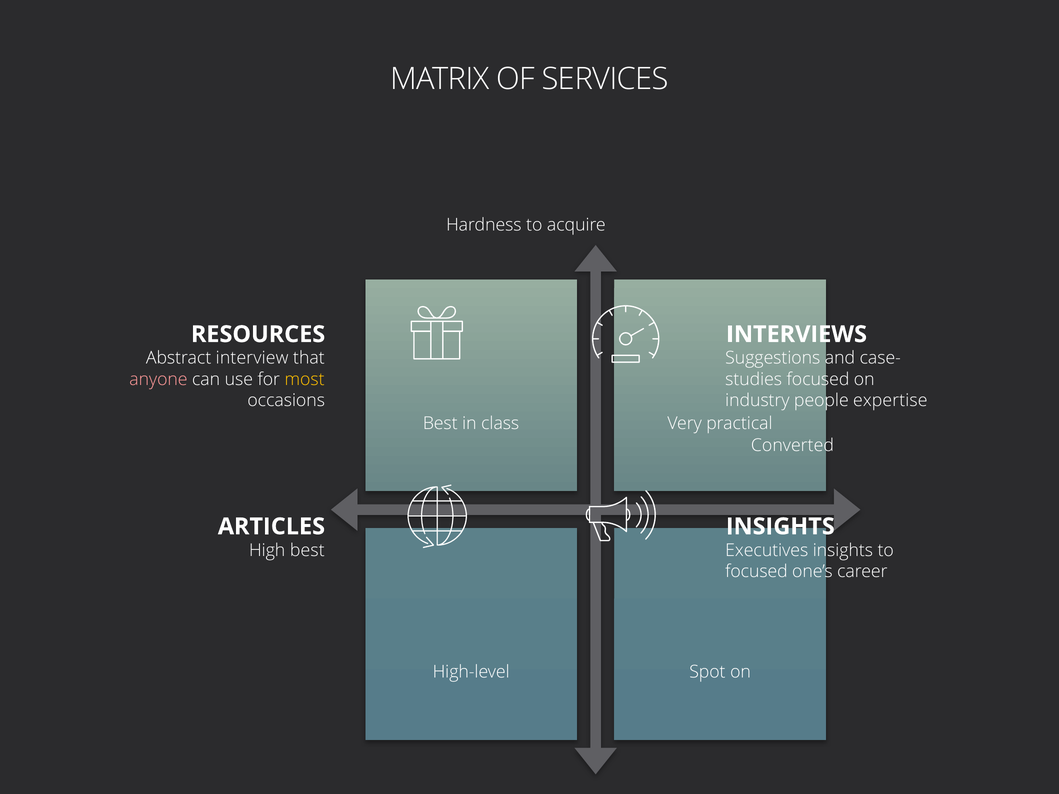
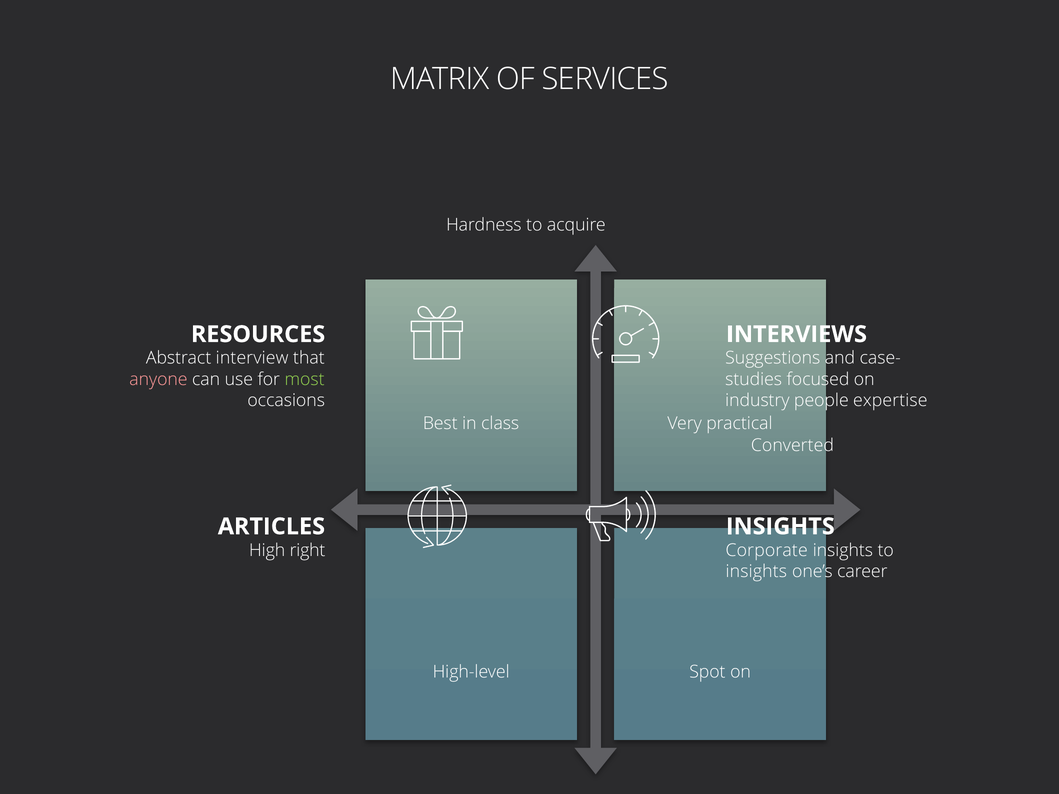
most colour: yellow -> light green (305, 379)
High best: best -> right (307, 550)
Executives: Executives -> Corporate (767, 550)
focused: focused -> insights (756, 572)
